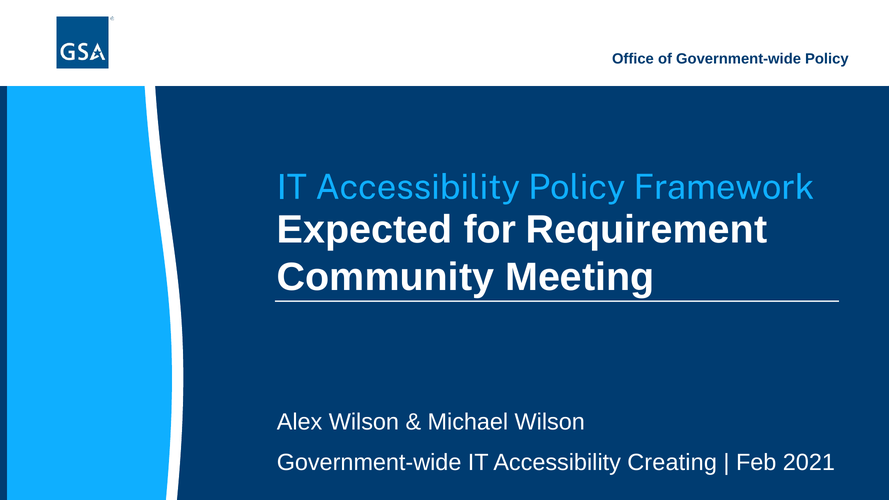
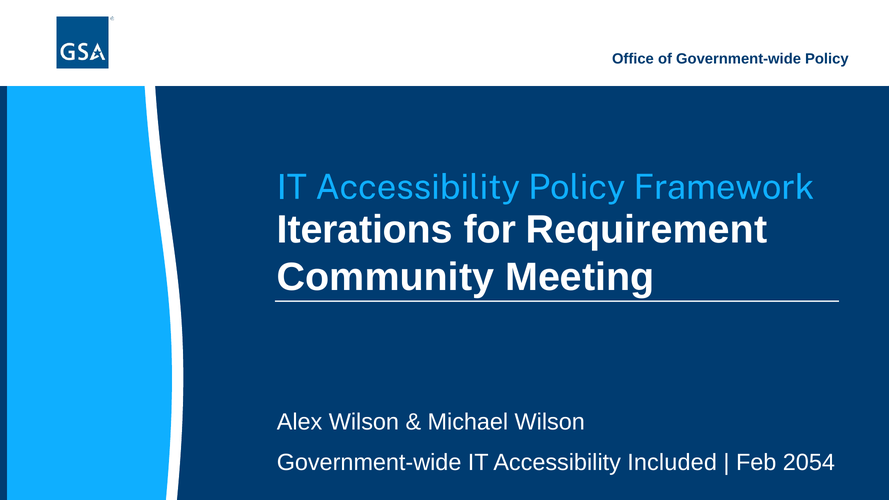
Expected: Expected -> Iterations (365, 230)
Creating: Creating -> Included (672, 462)
2021: 2021 -> 2054 (809, 462)
